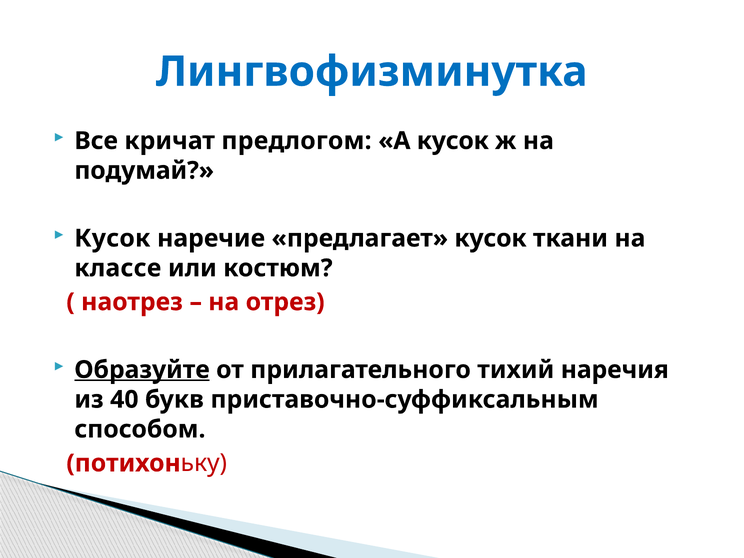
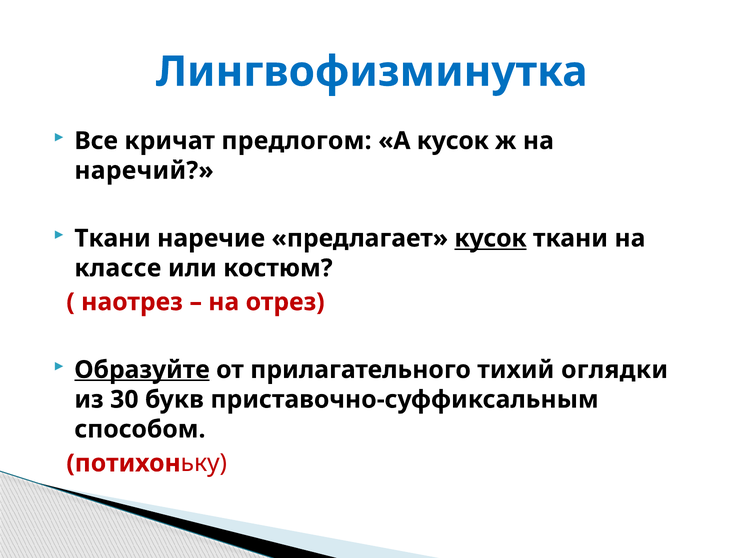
подумай: подумай -> наречий (144, 171)
Кусок: Кусок -> Ткани (113, 238)
кусок underline: none -> present (491, 238)
наречия: наречия -> оглядки (615, 370)
40: 40 -> 30 (124, 400)
